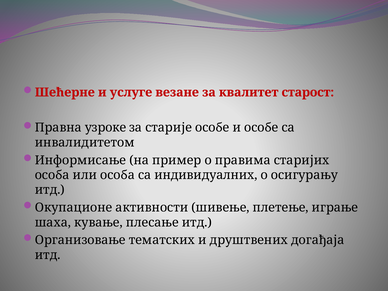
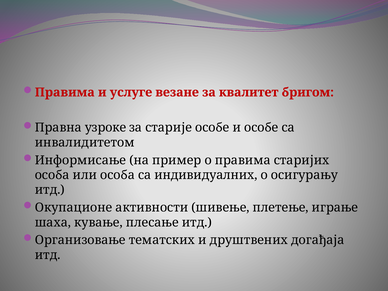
Шећерне: Шећерне -> Правима (65, 92)
старост: старост -> бригом (308, 92)
